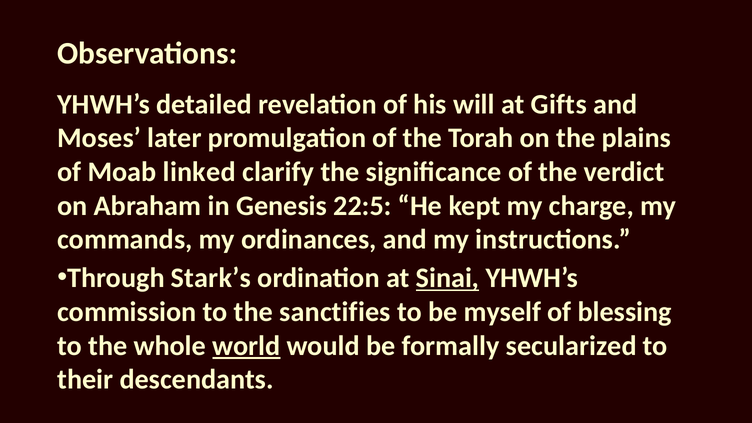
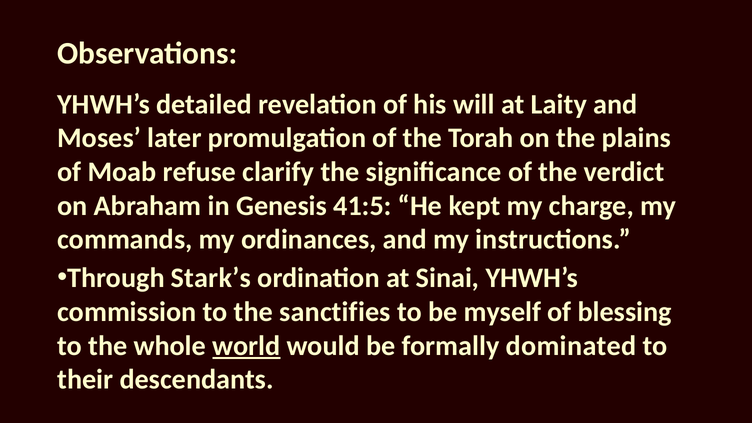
Gifts: Gifts -> Laity (559, 104)
linked: linked -> refuse (199, 172)
22:5: 22:5 -> 41:5 (362, 206)
Sinai underline: present -> none (447, 278)
secularized: secularized -> dominated (571, 346)
